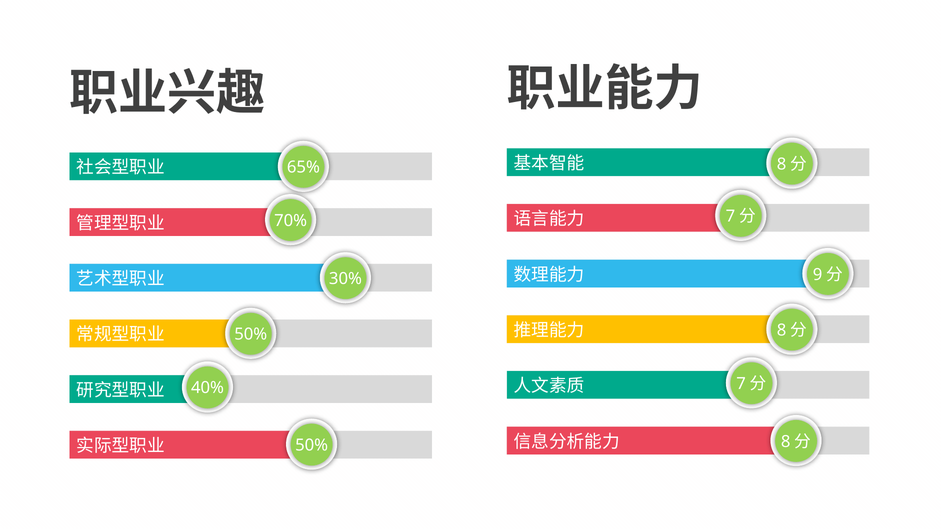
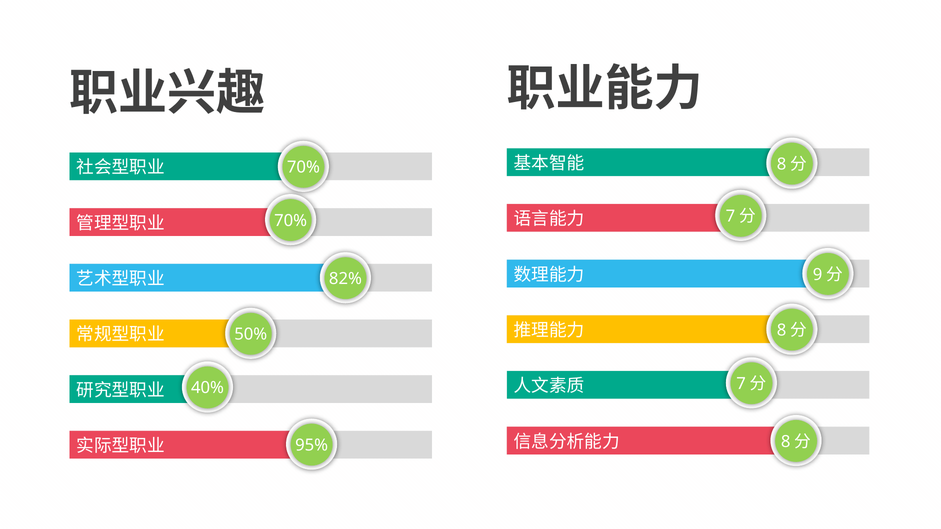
65%: 65% -> 70% (303, 167)
30%: 30% -> 82% (345, 279)
50%: 50% -> 95% (312, 445)
